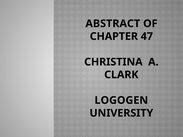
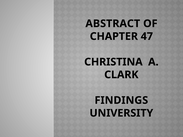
LOGOGEN: LOGOGEN -> FINDINGS (121, 100)
